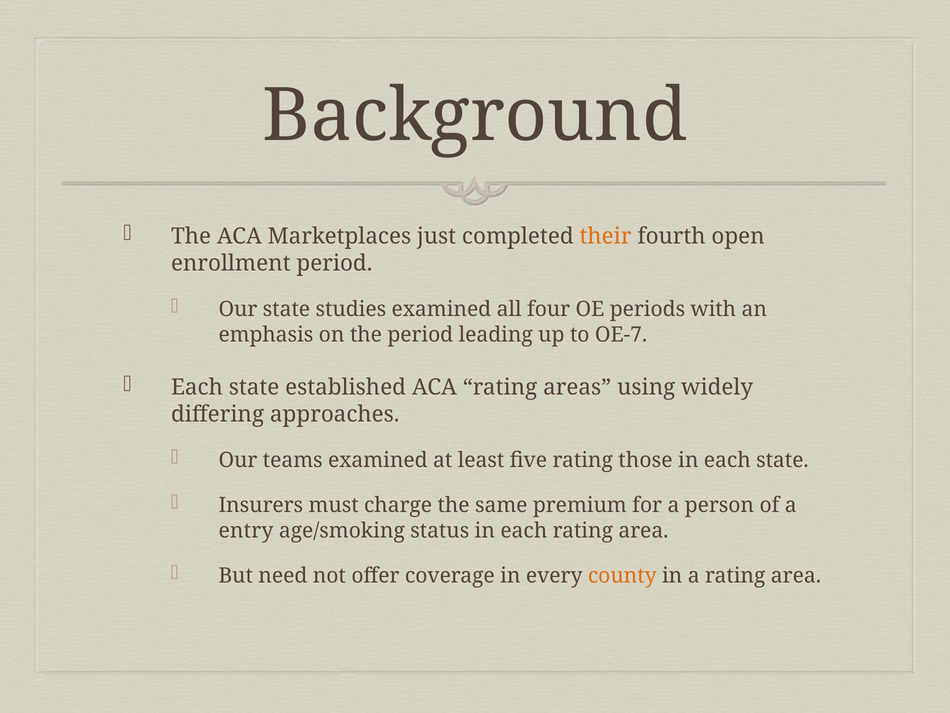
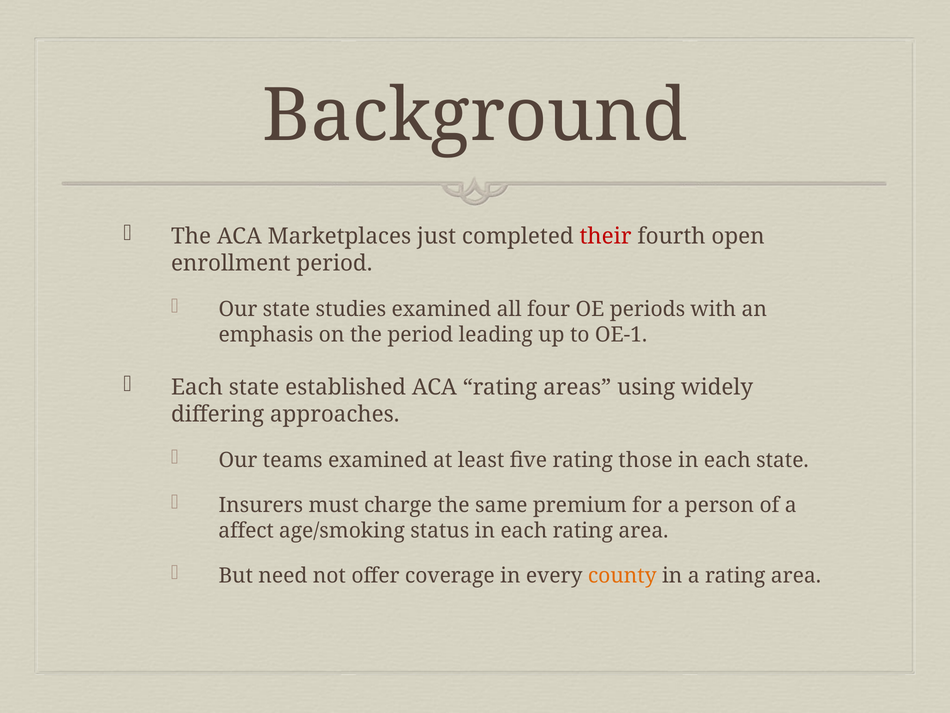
their colour: orange -> red (606, 236)
OE-7: OE-7 -> OE-1 (621, 334)
entry: entry -> affect (246, 530)
